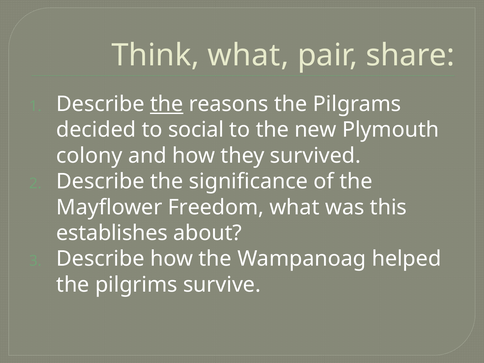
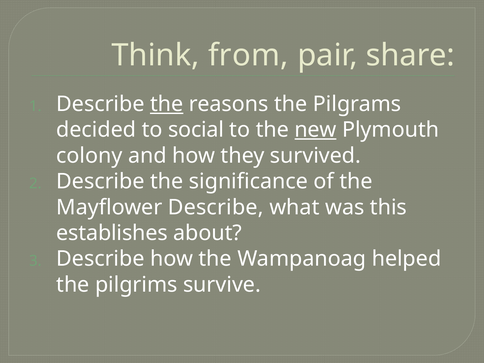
Think what: what -> from (248, 55)
new underline: none -> present (316, 130)
Mayflower Freedom: Freedom -> Describe (216, 207)
